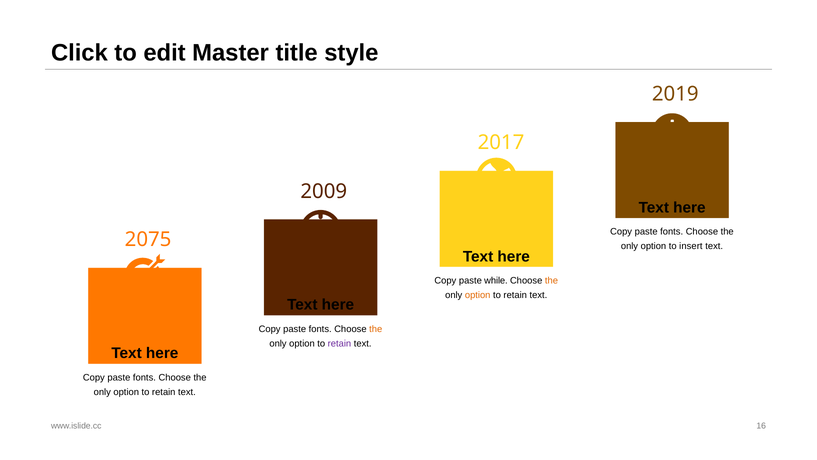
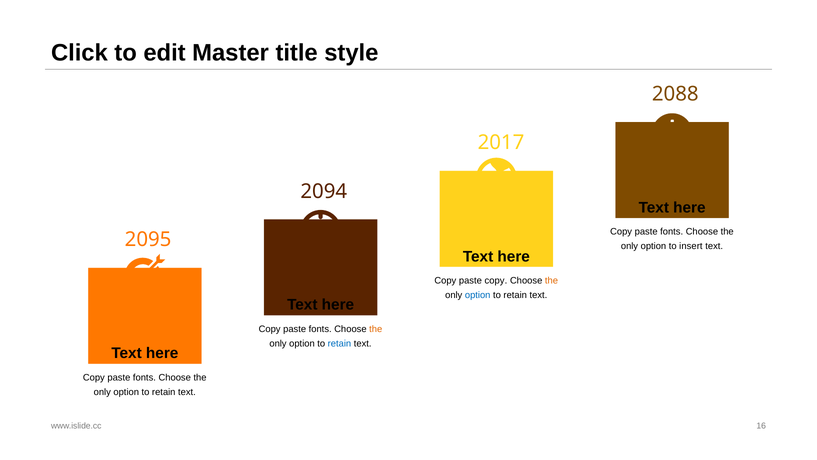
2019: 2019 -> 2088 (675, 94)
2009: 2009 -> 2094 (324, 191)
2075: 2075 -> 2095 (148, 240)
paste while: while -> copy (496, 280)
option colour: orange -> blue (478, 295)
retain colour: purple -> blue (339, 343)
